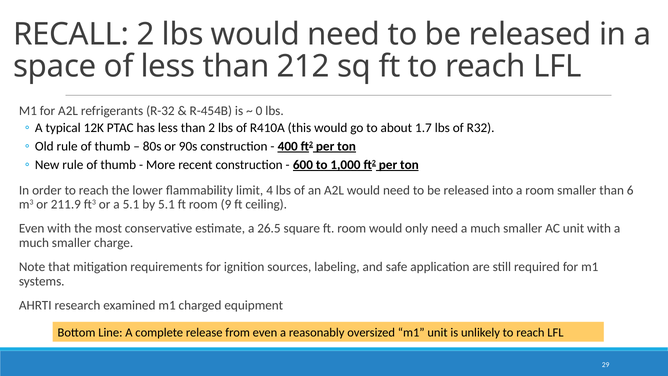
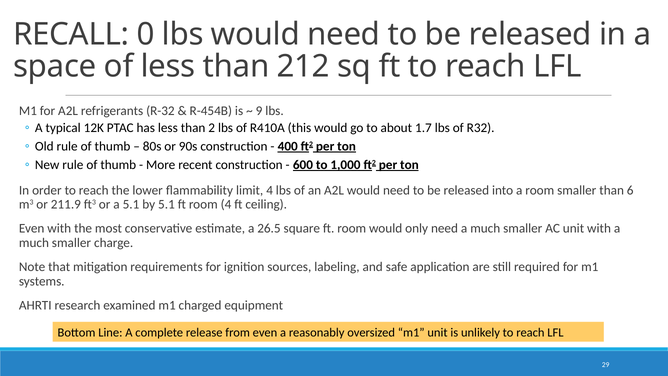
RECALL 2: 2 -> 0 (146, 34)
0: 0 -> 9 (259, 111)
room 9: 9 -> 4 (226, 204)
